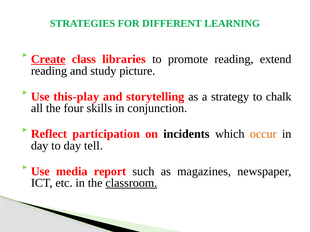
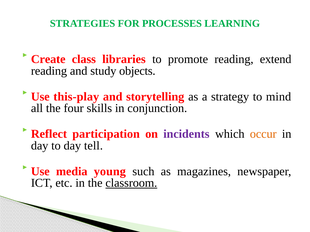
DIFFERENT: DIFFERENT -> PROCESSES (172, 23)
Create underline: present -> none (48, 59)
picture: picture -> objects (137, 71)
chalk: chalk -> mind (279, 97)
incidents colour: black -> purple (186, 134)
report: report -> young (110, 172)
